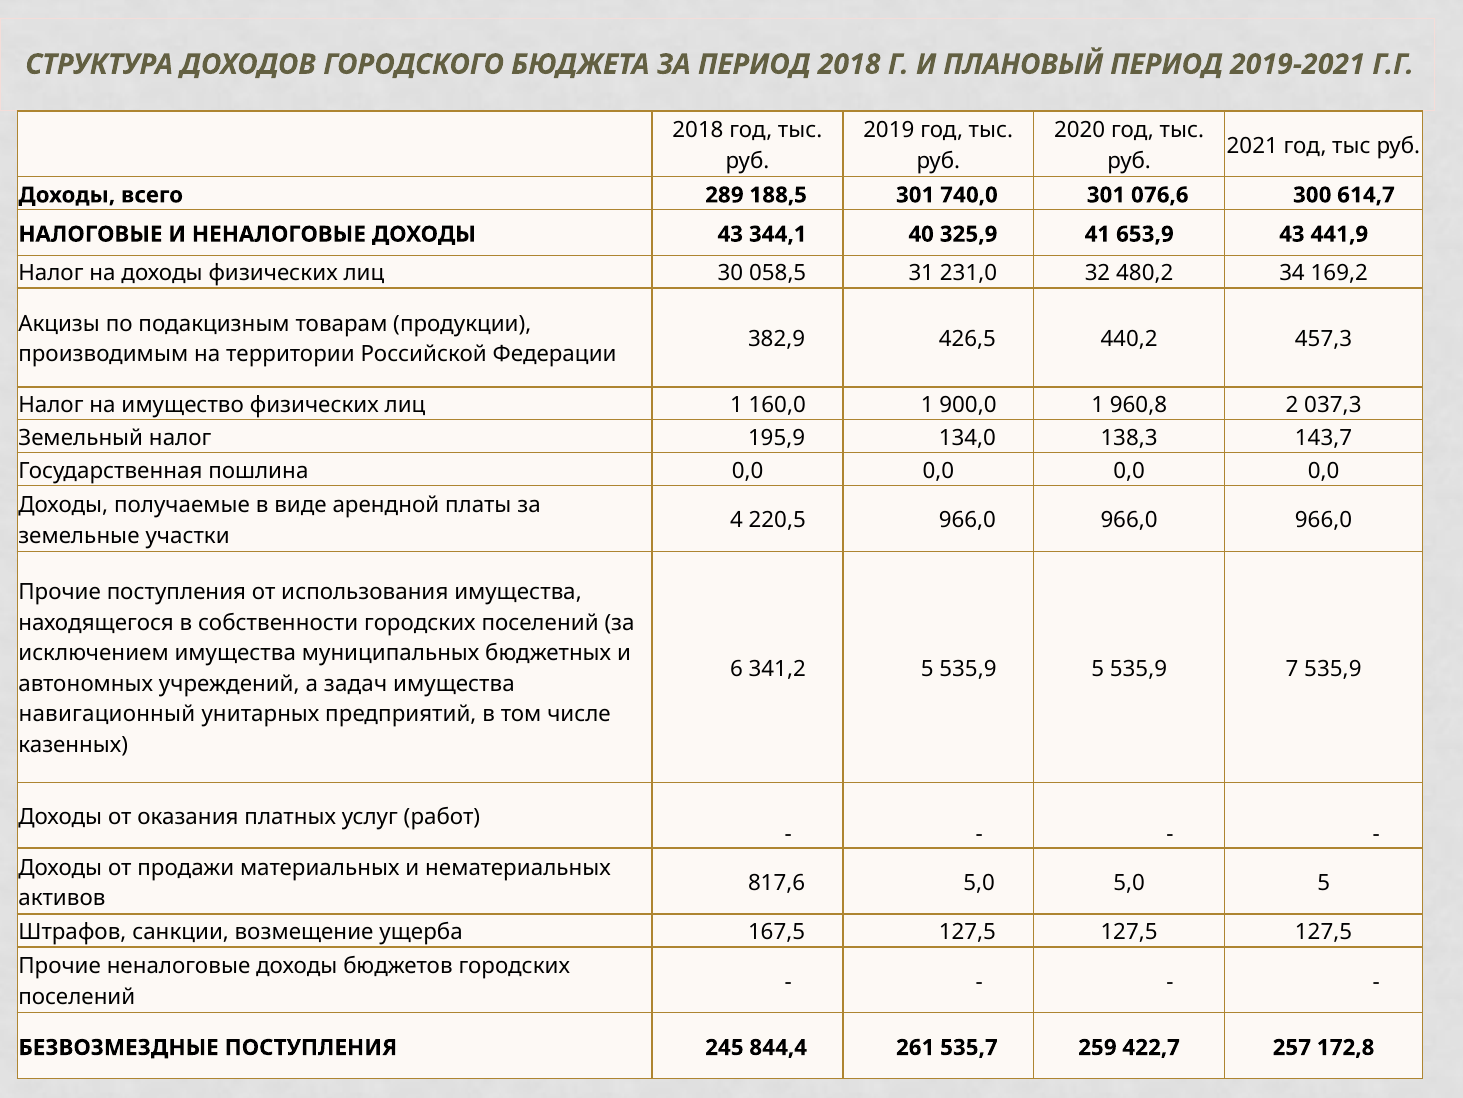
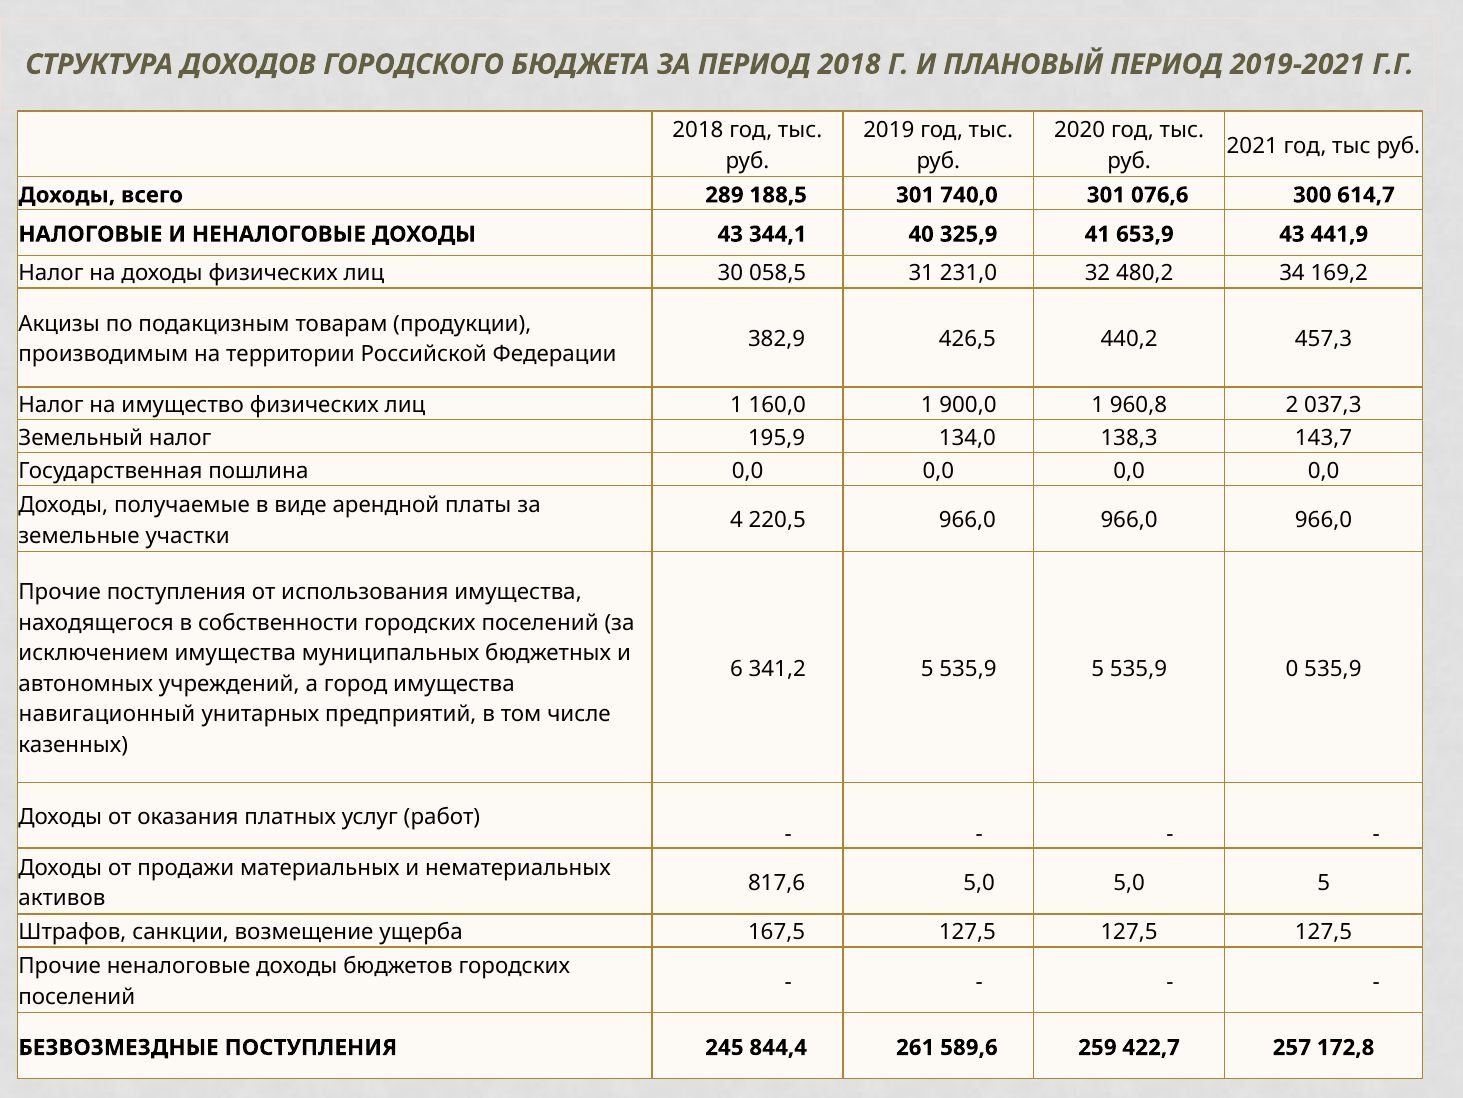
7: 7 -> 0 (1292, 668)
задач: задач -> город (356, 684)
535,7: 535,7 -> 589,6 (969, 1047)
